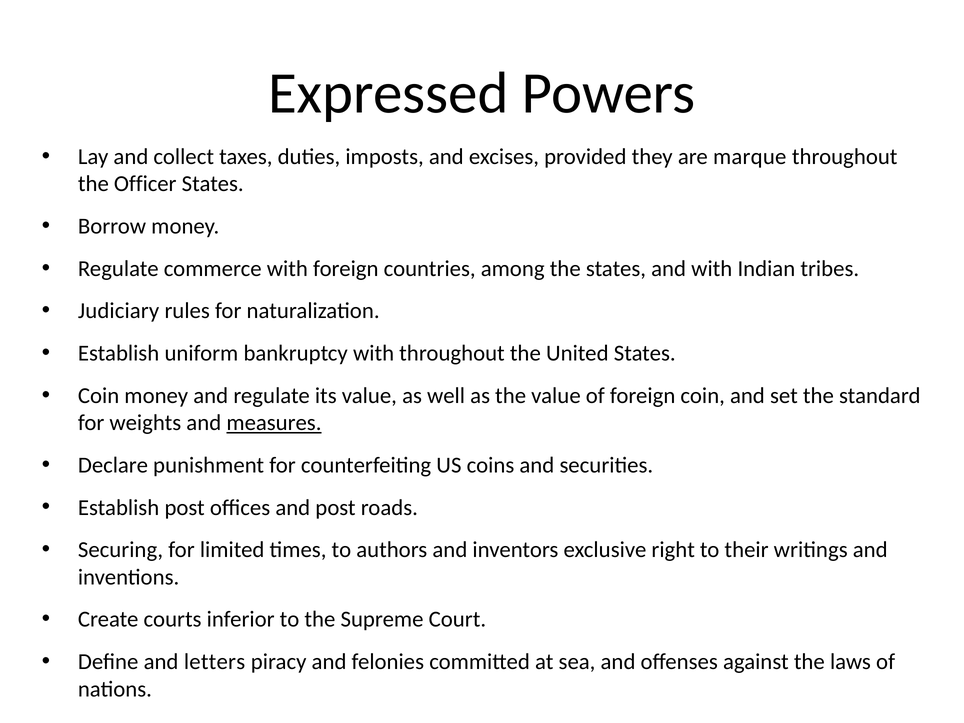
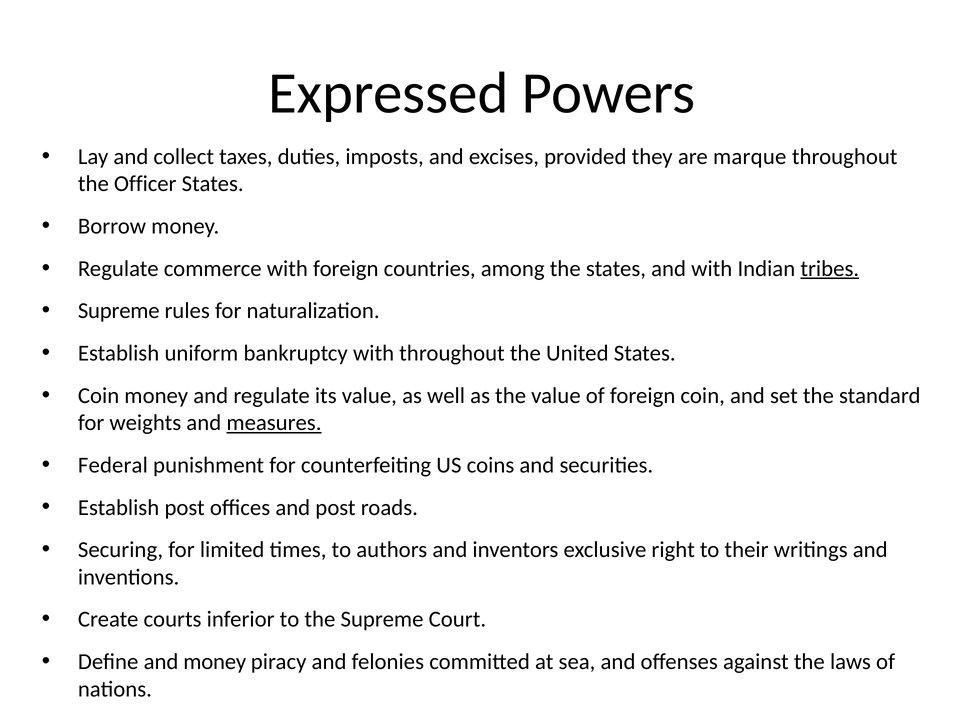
tribes underline: none -> present (830, 269)
Judiciary: Judiciary -> Supreme (119, 311)
Declare: Declare -> Federal (113, 465)
and letters: letters -> money (215, 662)
